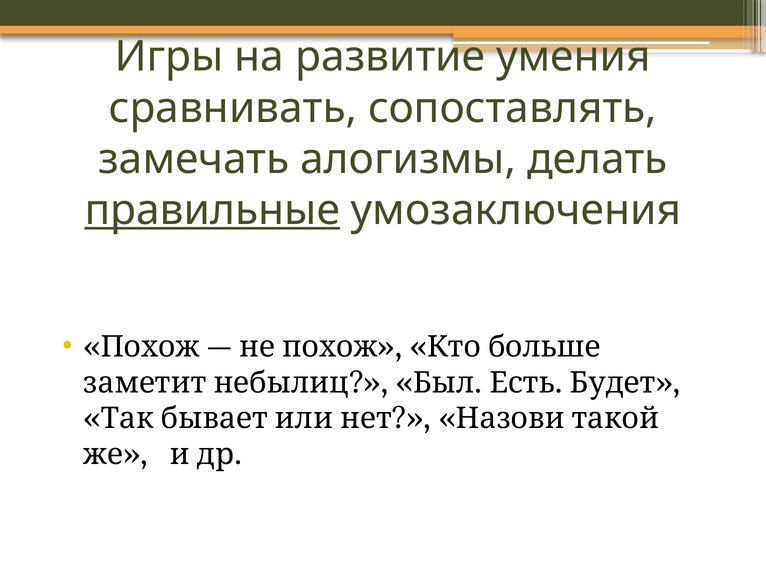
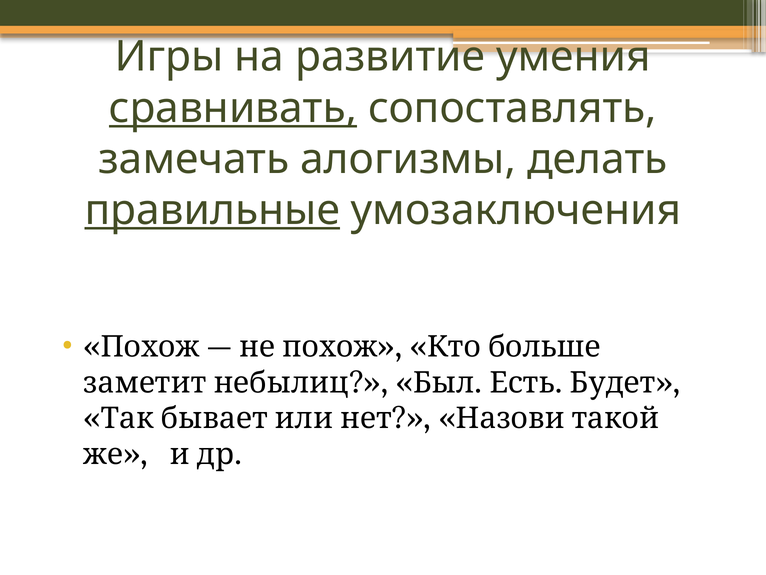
сравнивать underline: none -> present (233, 108)
